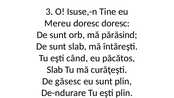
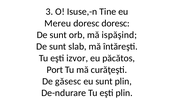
părăsind: părăsind -> ispăşind (119, 35)
când: când -> izvor (77, 58)
Slab: Slab -> Port (55, 70)
